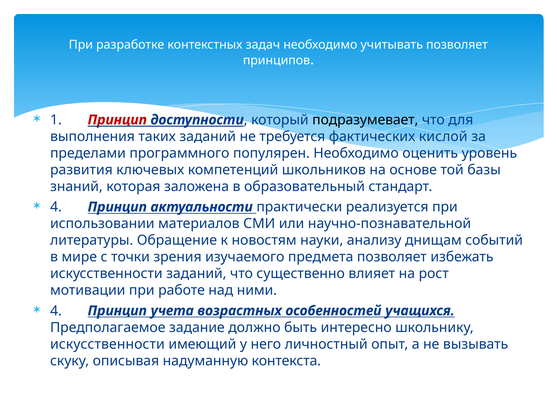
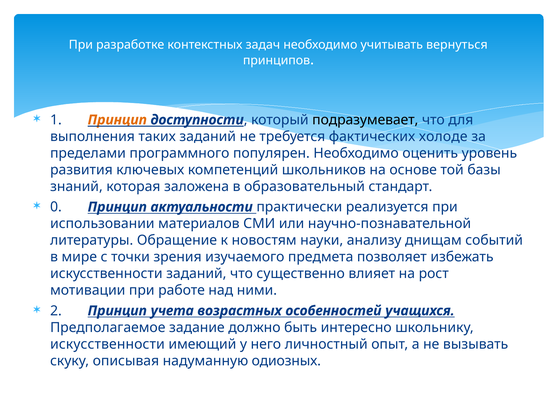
учитывать позволяет: позволяет -> вернуться (457, 45)
Принцип colour: red -> orange (117, 120)
кислой: кислой -> холоде (443, 137)
4: 4 -> 0 (56, 207)
4: 4 -> 2 (56, 311)
контекста: контекста -> одиозных (286, 361)
